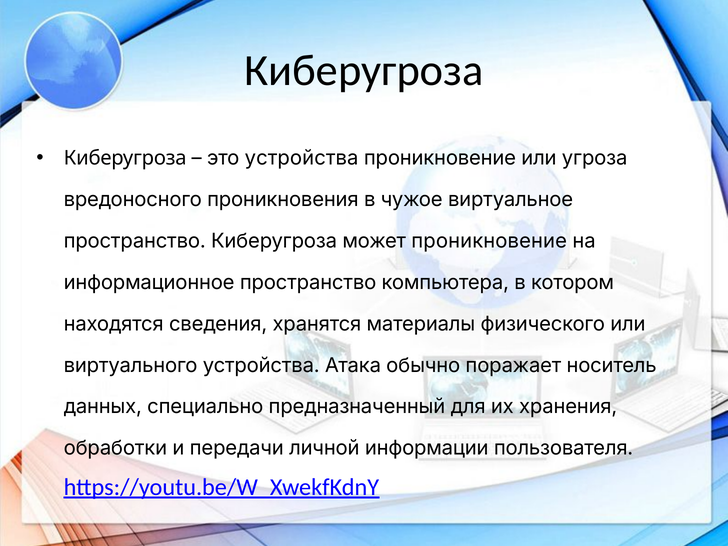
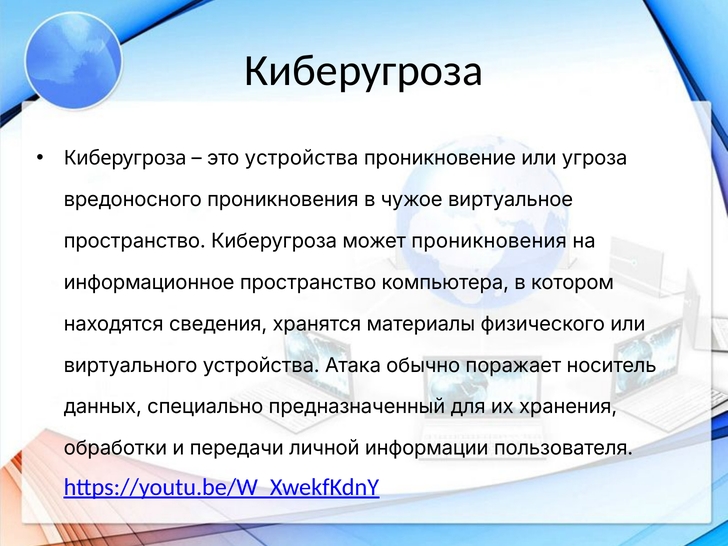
может проникновение: проникновение -> проникновения (489, 241)
